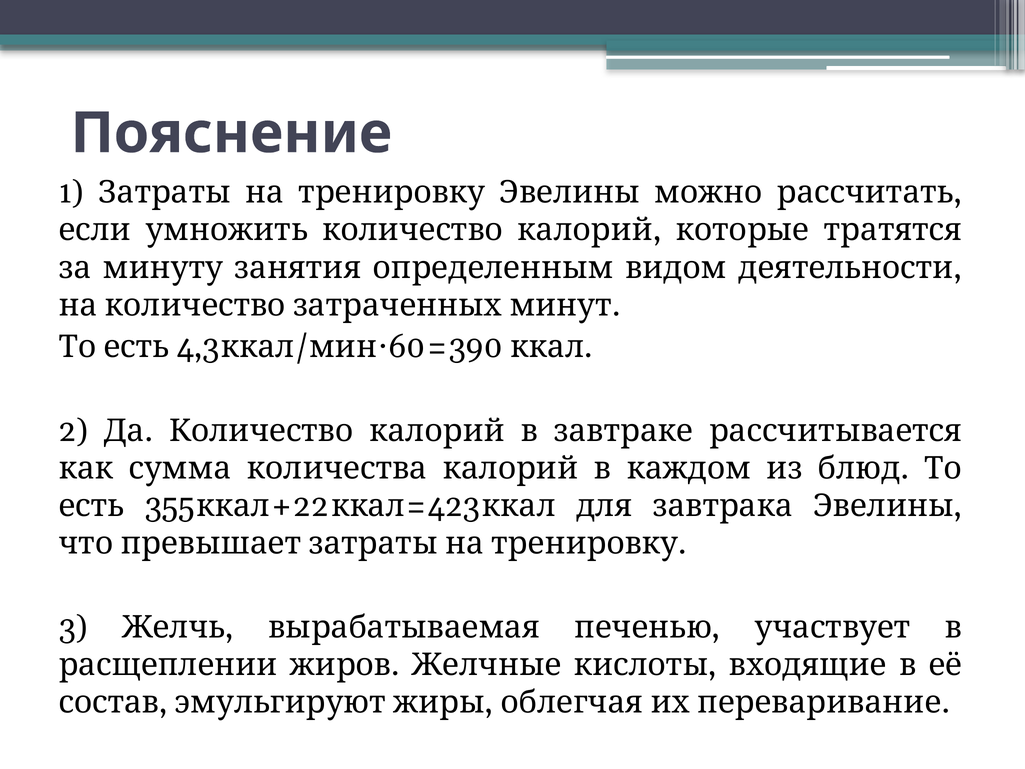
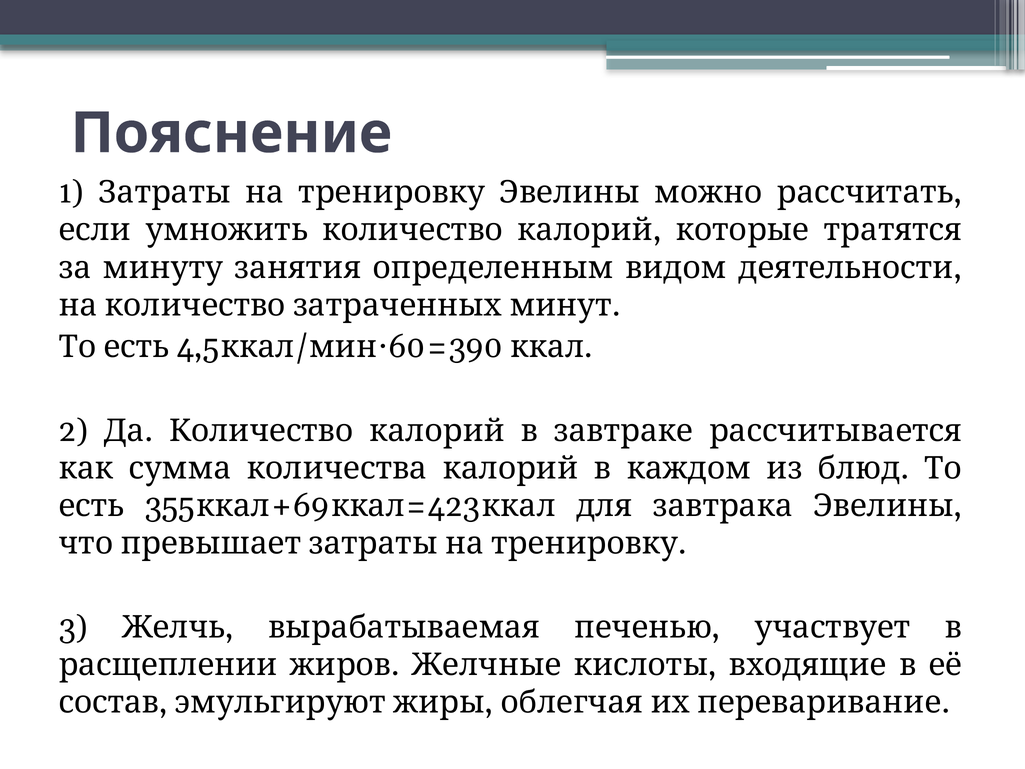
4,3: 4,3 -> 4,5 (198, 347)
22: 22 -> 69 (311, 506)
